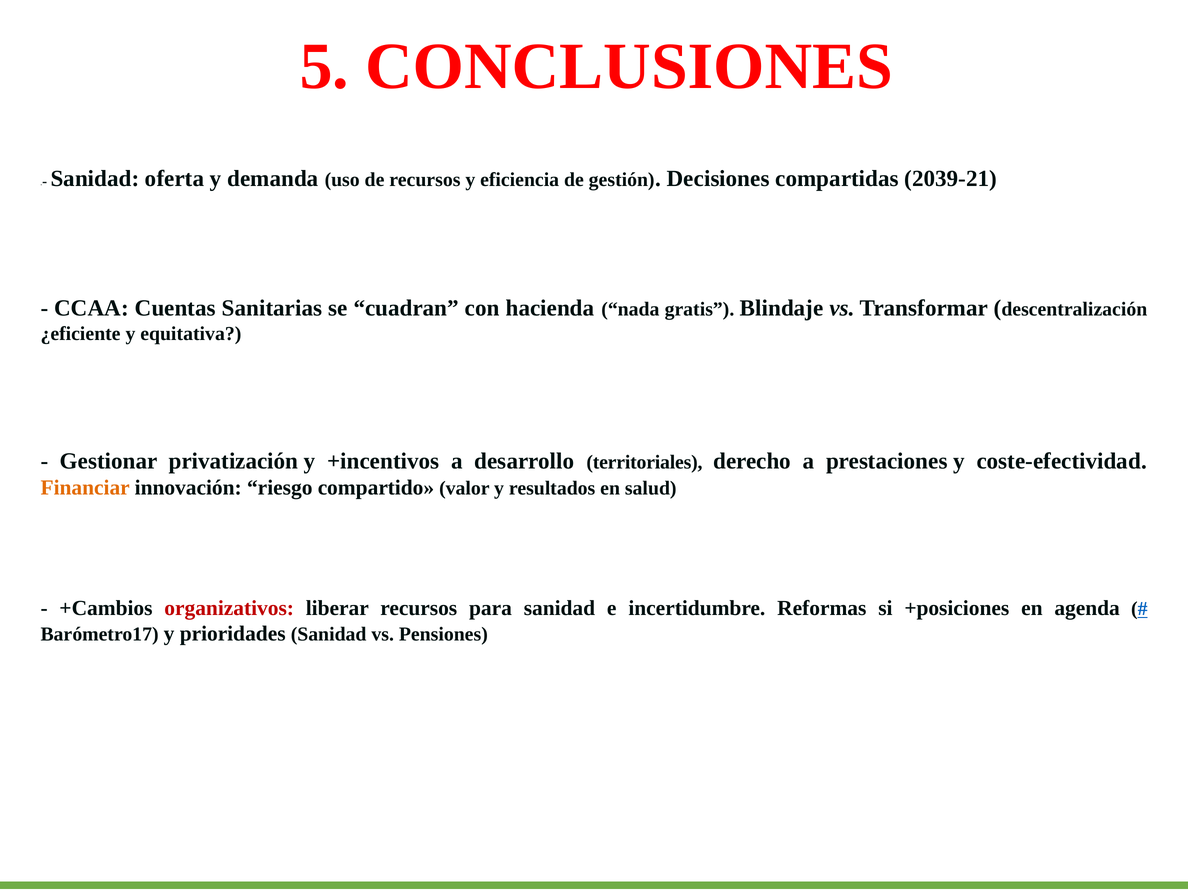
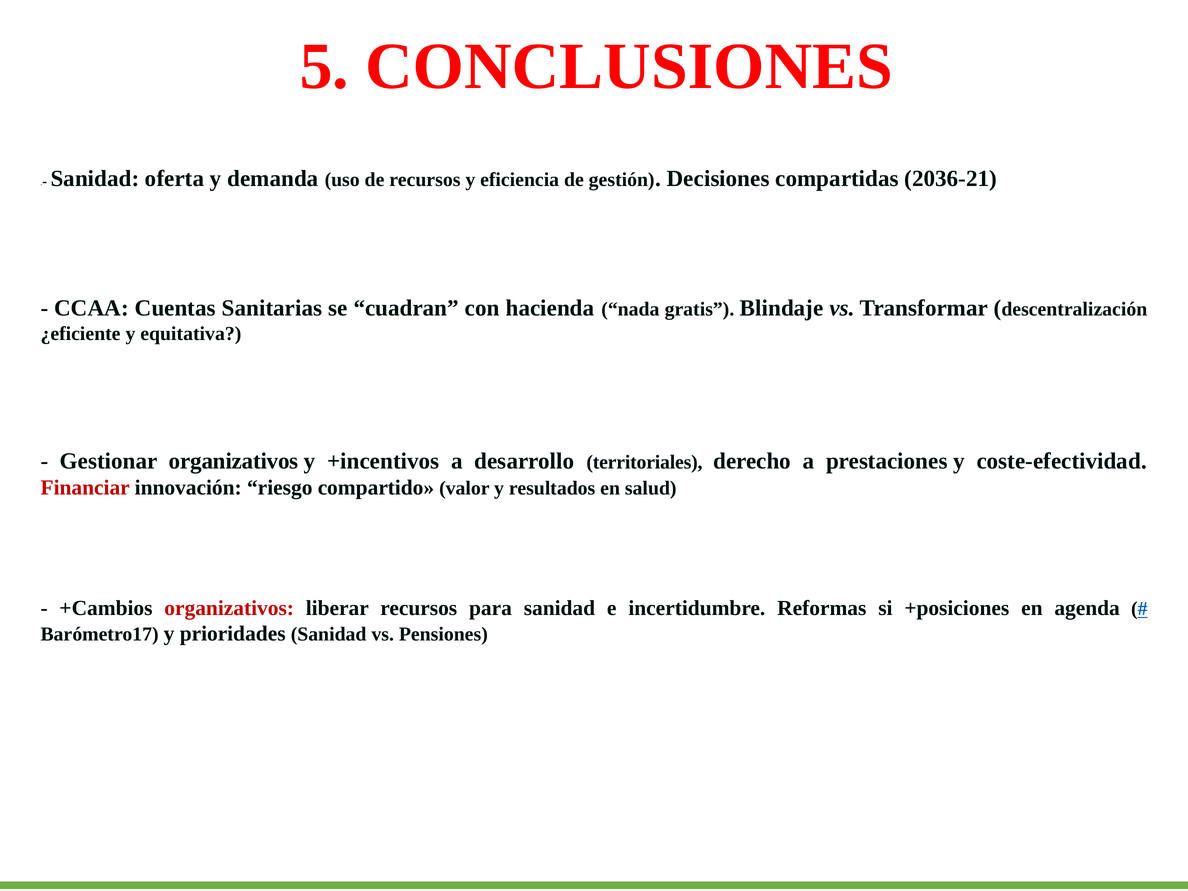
2039-21: 2039-21 -> 2036-21 (951, 179)
Gestionar privatización: privatización -> organizativos (234, 461)
Financiar colour: orange -> red (85, 488)
